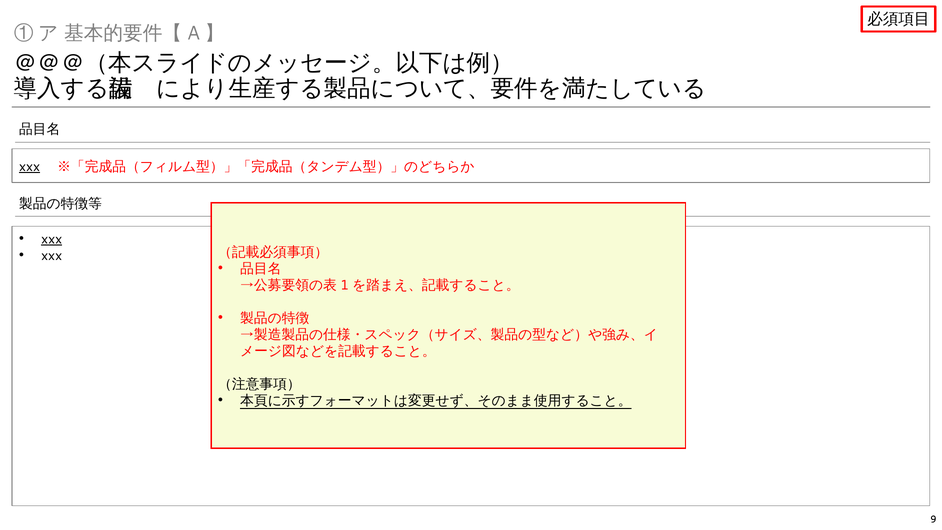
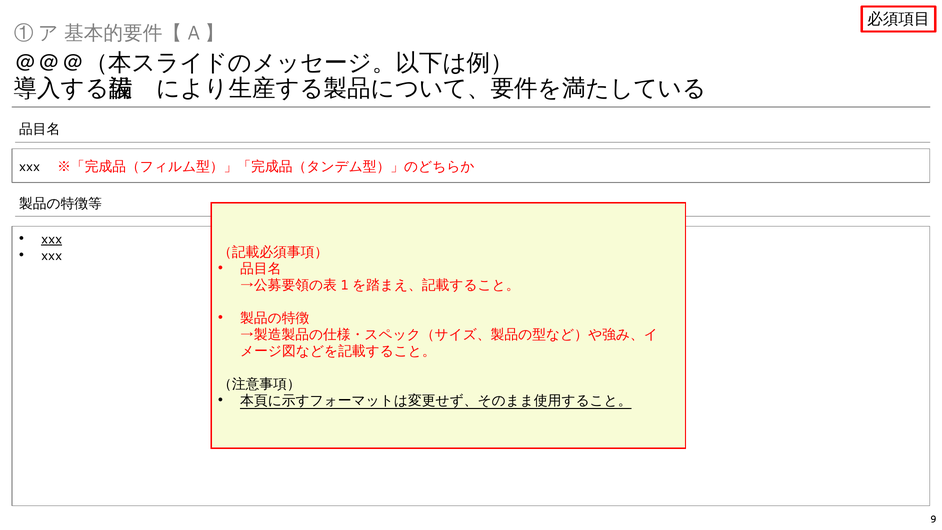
xxx underline: present -> none (30, 167)
